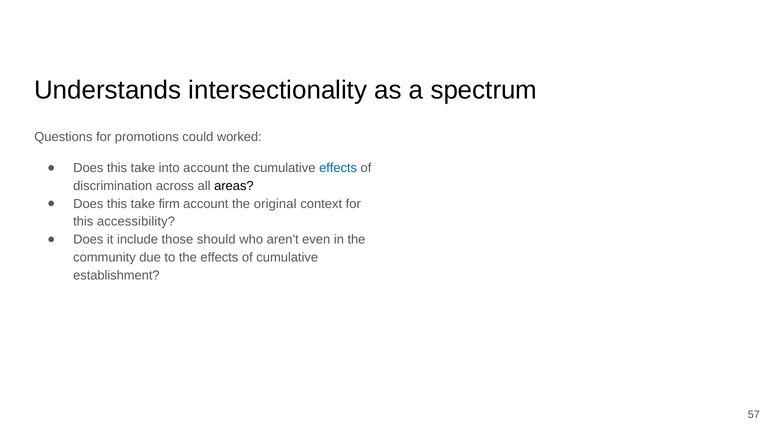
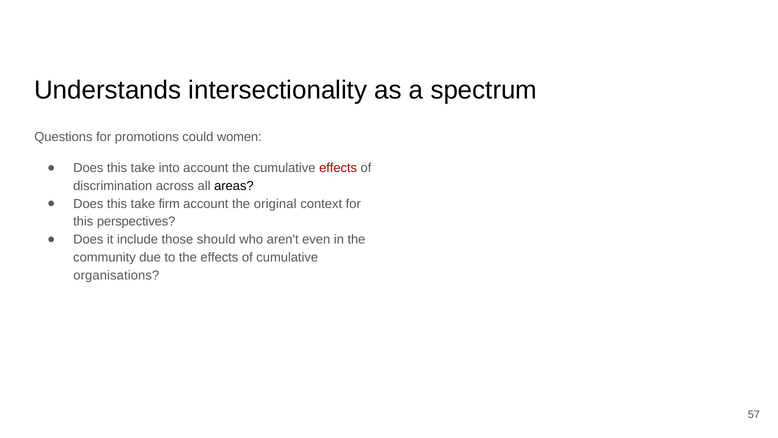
worked: worked -> women (239, 137)
effects colour: blue -> red (338, 168)
accessibility: accessibility -> perspectives (136, 222)
establishment: establishment -> organisations (116, 275)
